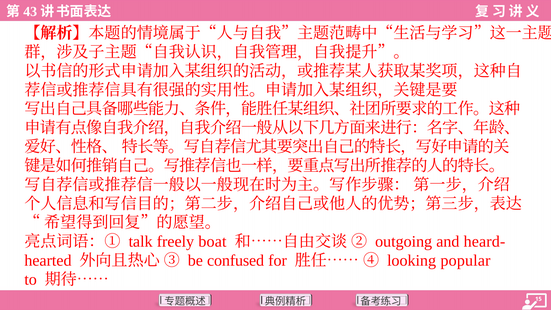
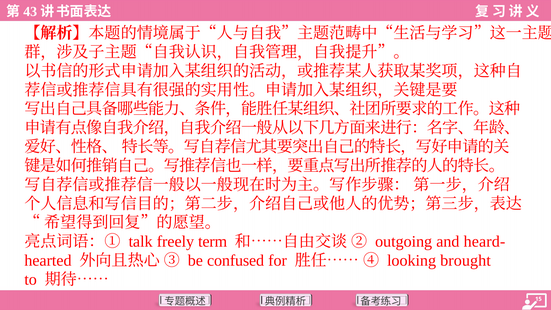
boat: boat -> term (213, 242)
popular: popular -> brought (465, 260)
